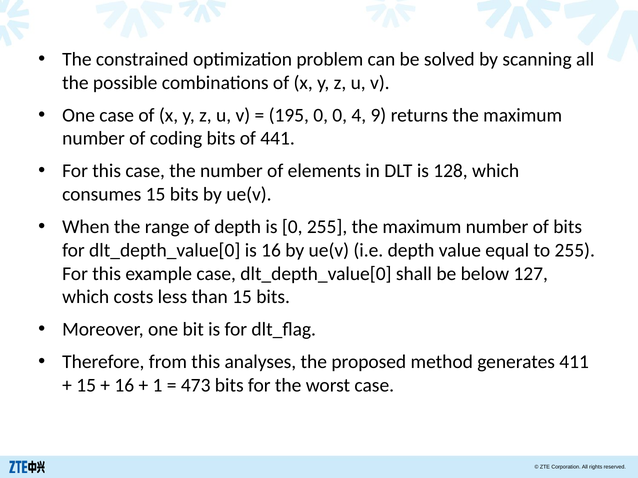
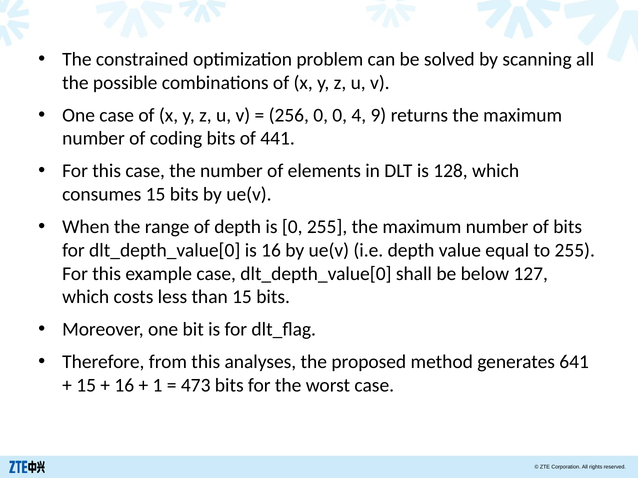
195: 195 -> 256 (289, 115)
411: 411 -> 641 (574, 362)
